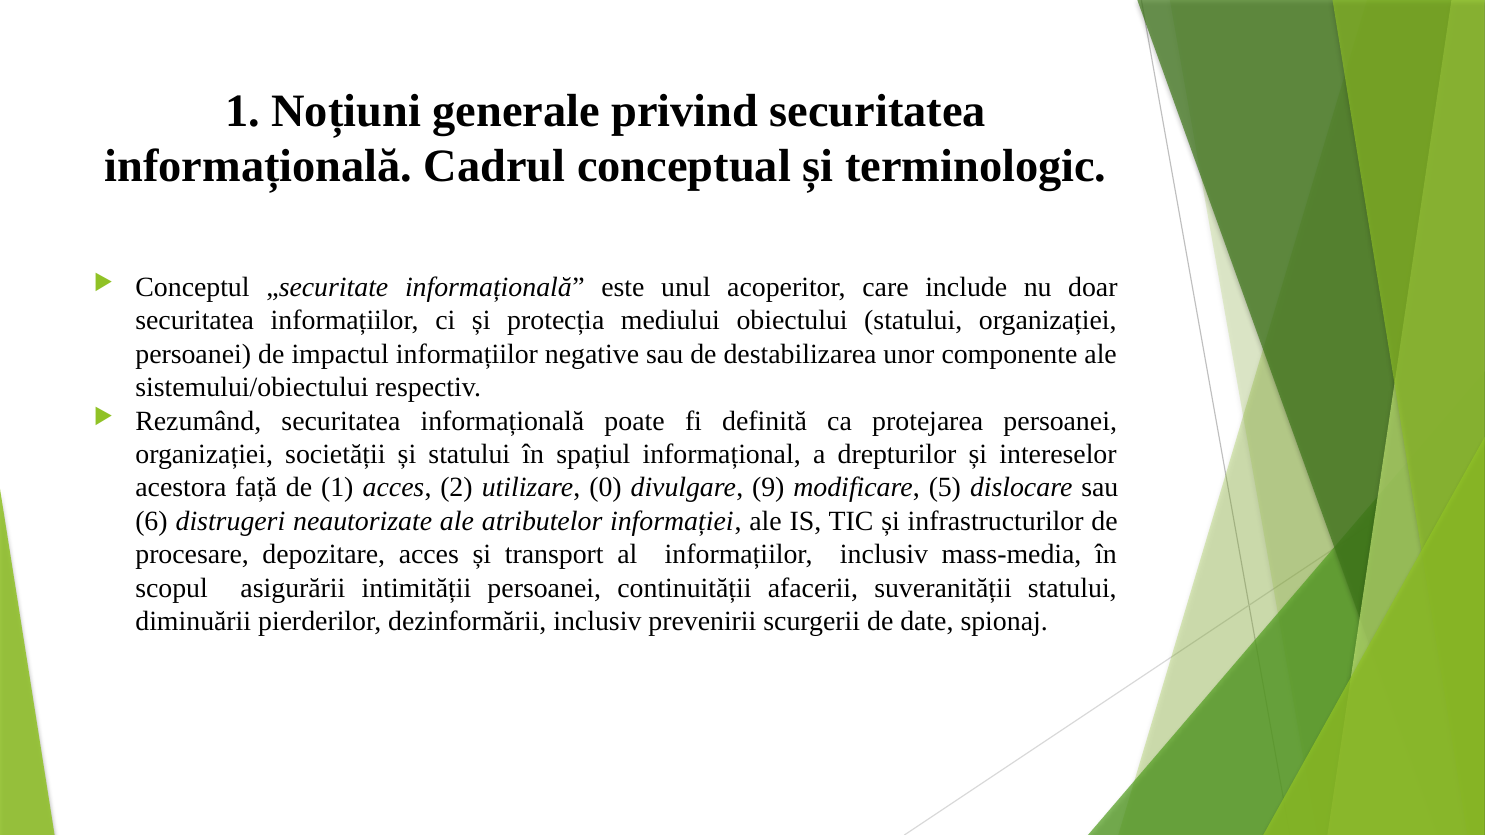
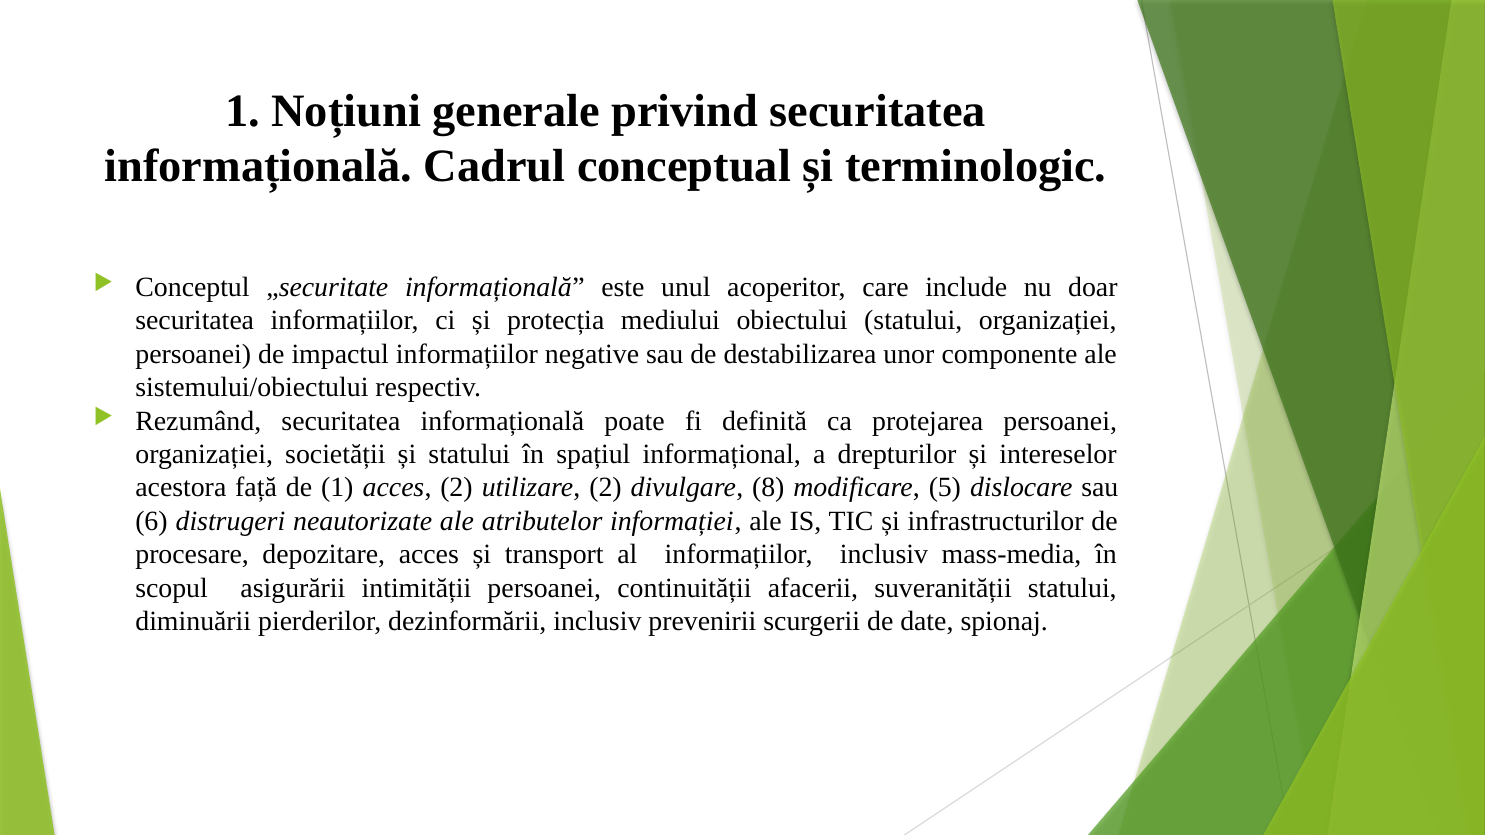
utilizare 0: 0 -> 2 (605, 488)
9: 9 -> 8 (768, 488)
